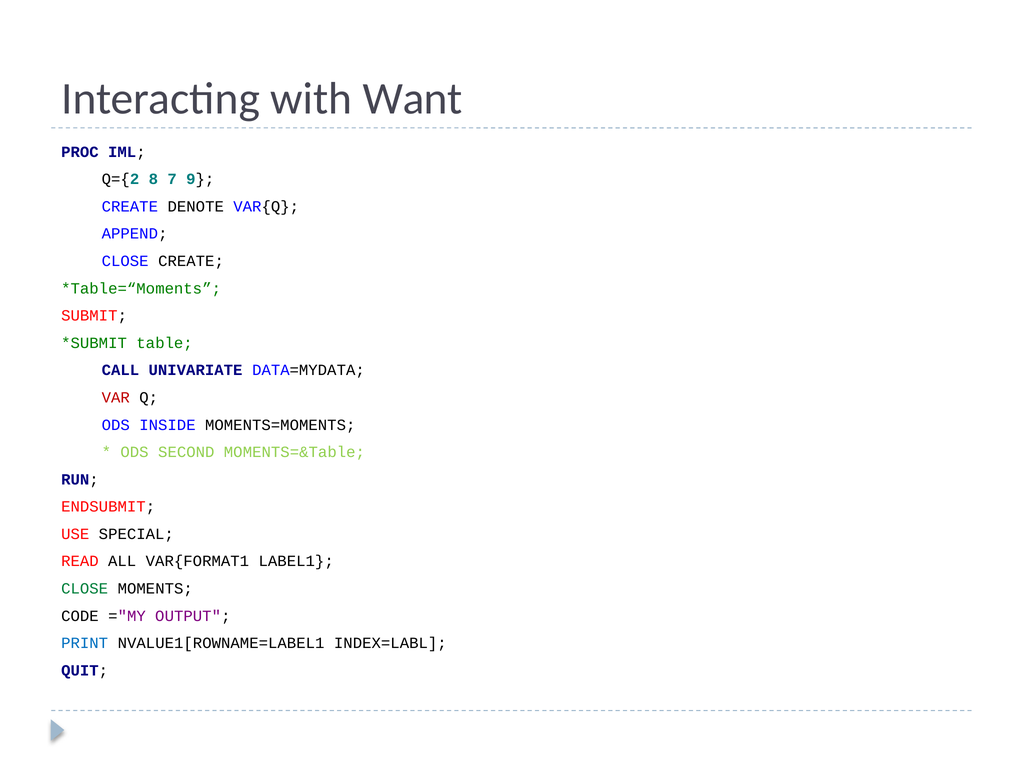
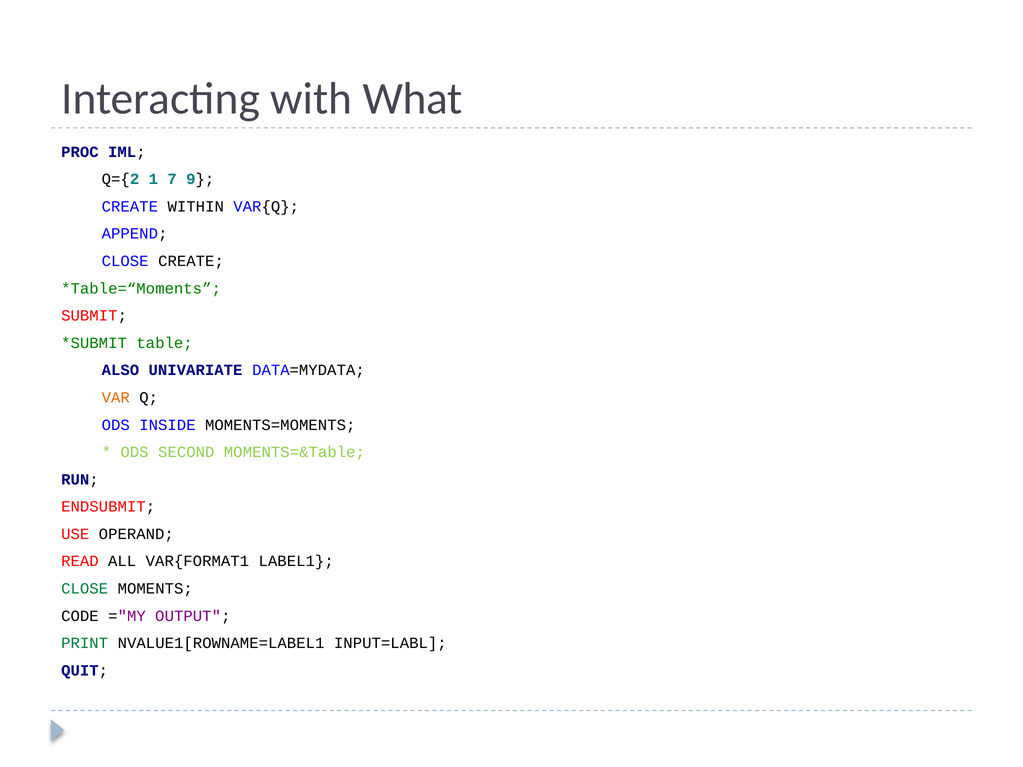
Want: Want -> What (413, 99)
8: 8 -> 1 (153, 179)
DENOTE: DENOTE -> WITHIN (196, 207)
CALL: CALL -> ALSO (120, 370)
VAR colour: red -> orange (116, 398)
SPECIAL: SPECIAL -> OPERAND (136, 534)
PRINT colour: blue -> green (85, 643)
INDEX=LABL: INDEX=LABL -> INPUT=LABL (390, 643)
